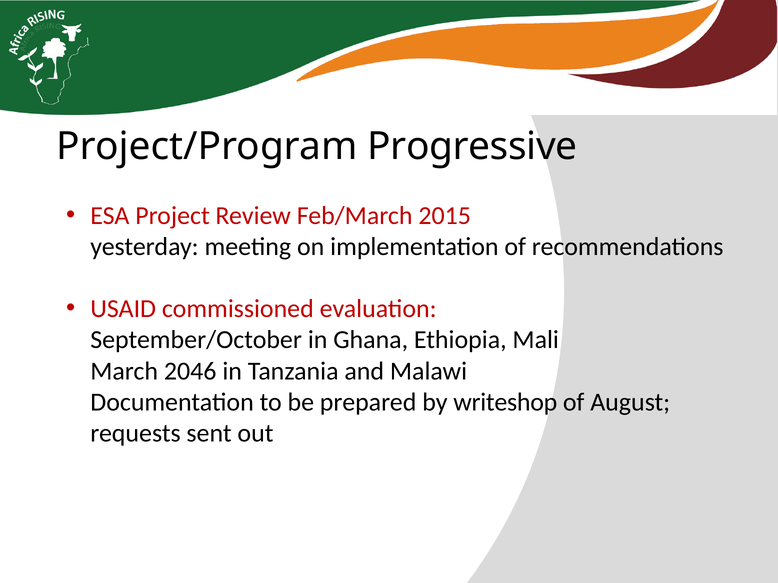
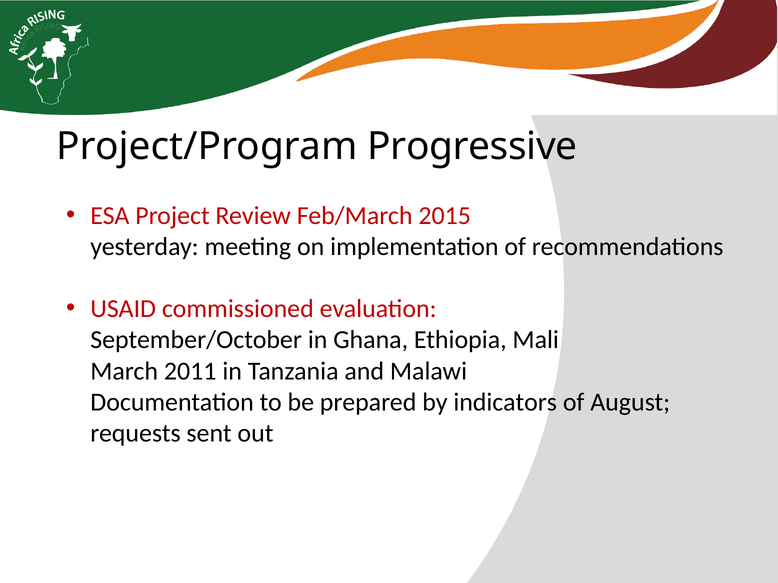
2046: 2046 -> 2011 (190, 371)
writeshop: writeshop -> indicators (505, 402)
